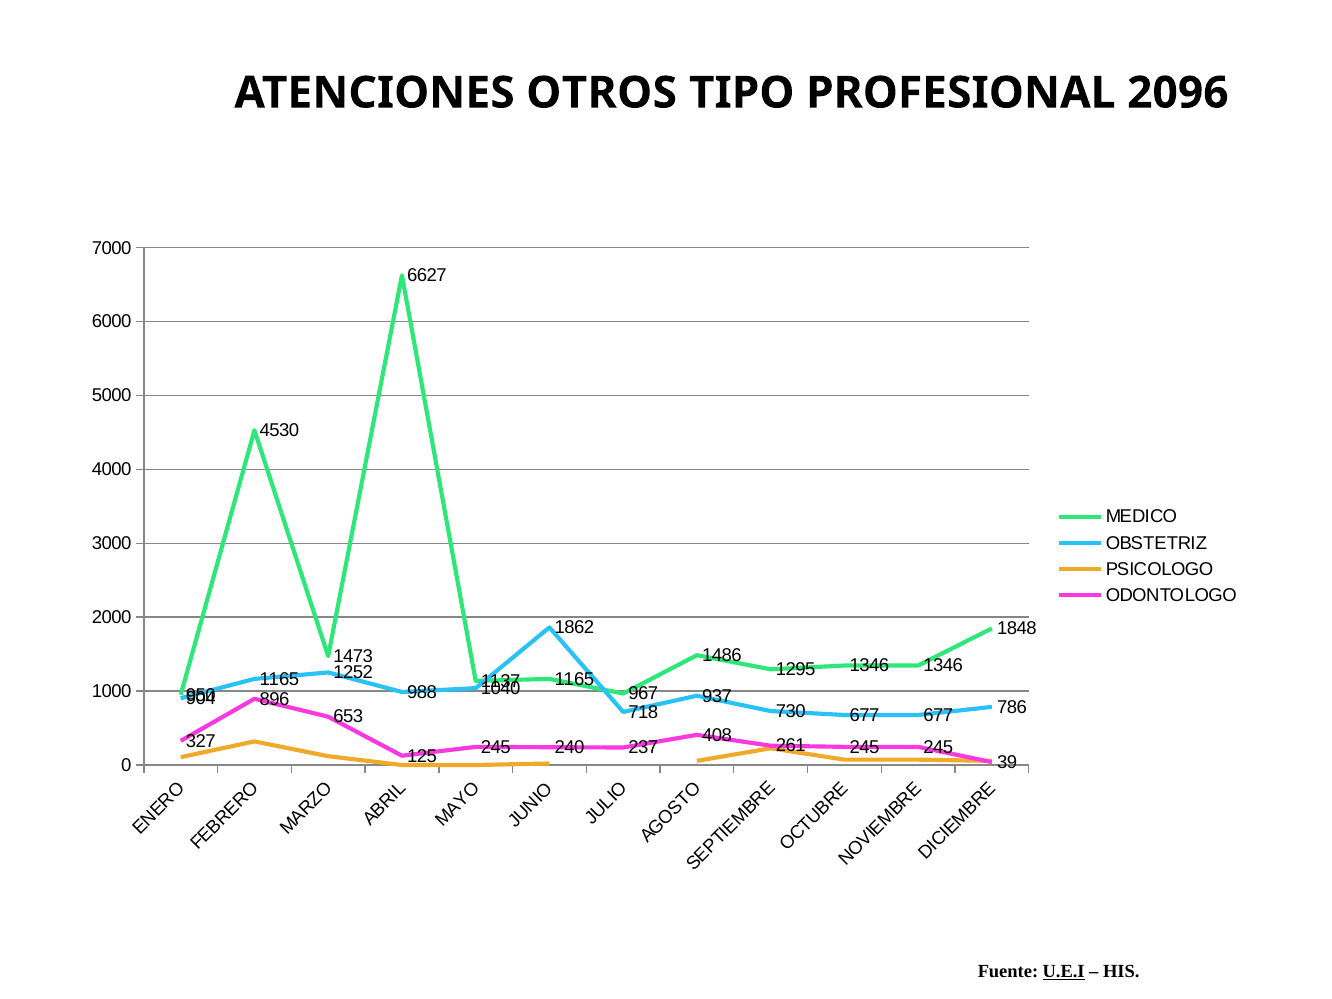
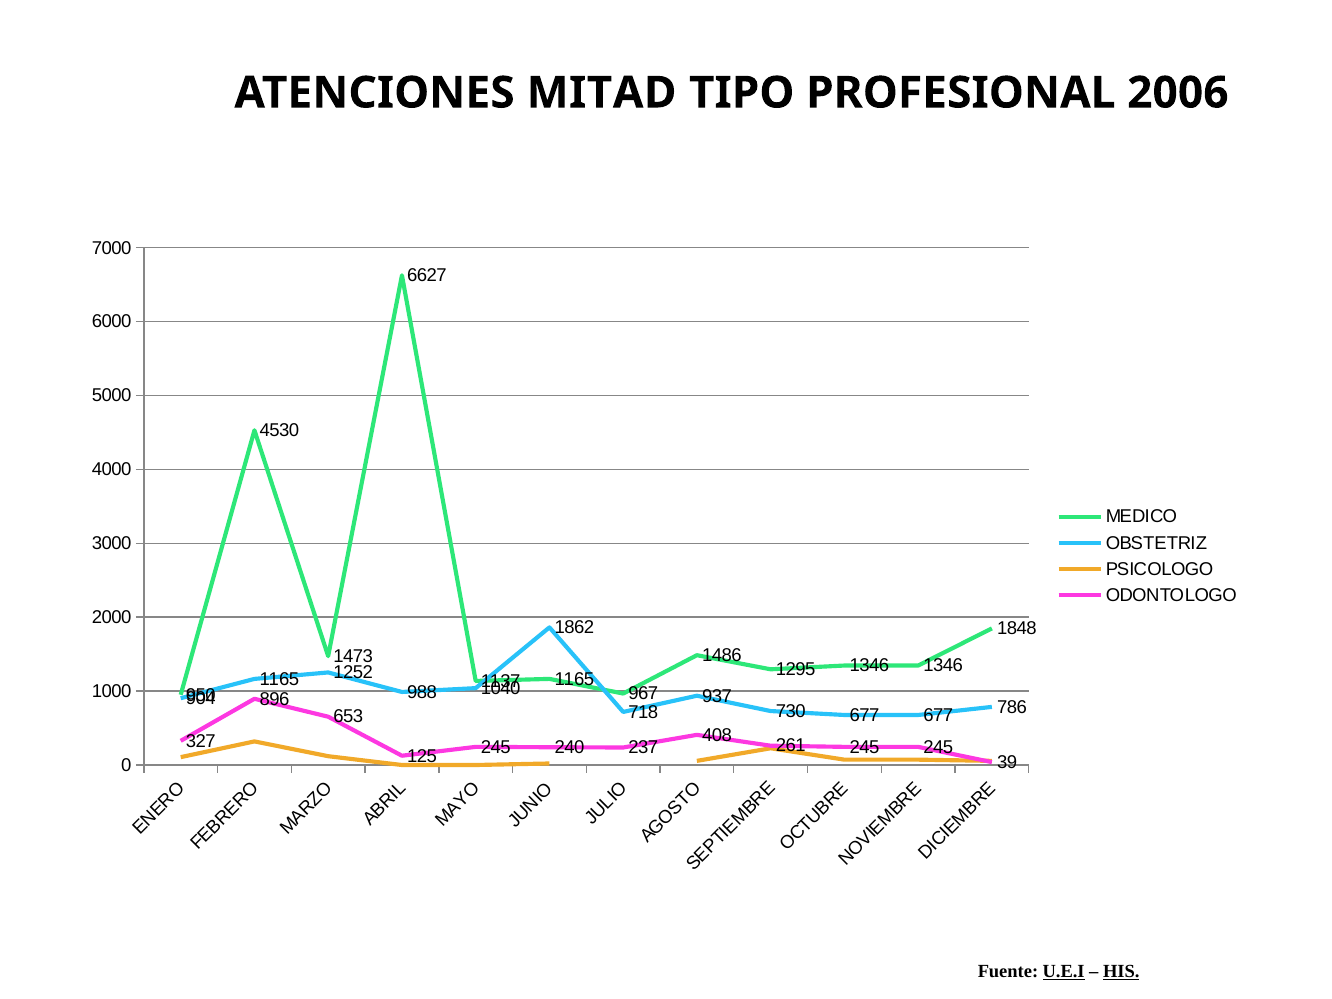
OTROS: OTROS -> MITAD (602, 93)
2096: 2096 -> 2006 (1178, 93)
HIS underline: none -> present (1121, 971)
